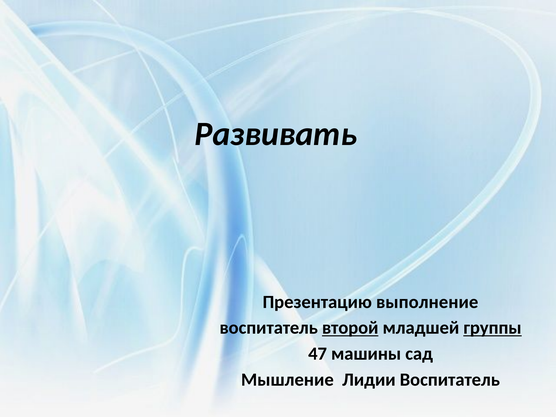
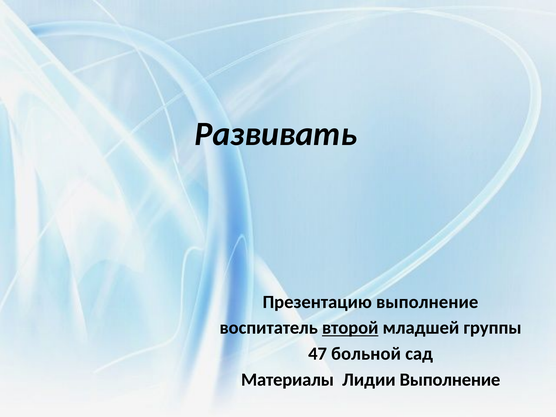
группы underline: present -> none (493, 328)
машины: машины -> больной (366, 354)
Мышление: Мышление -> Материалы (287, 380)
Лидии Воспитатель: Воспитатель -> Выполнение (450, 380)
